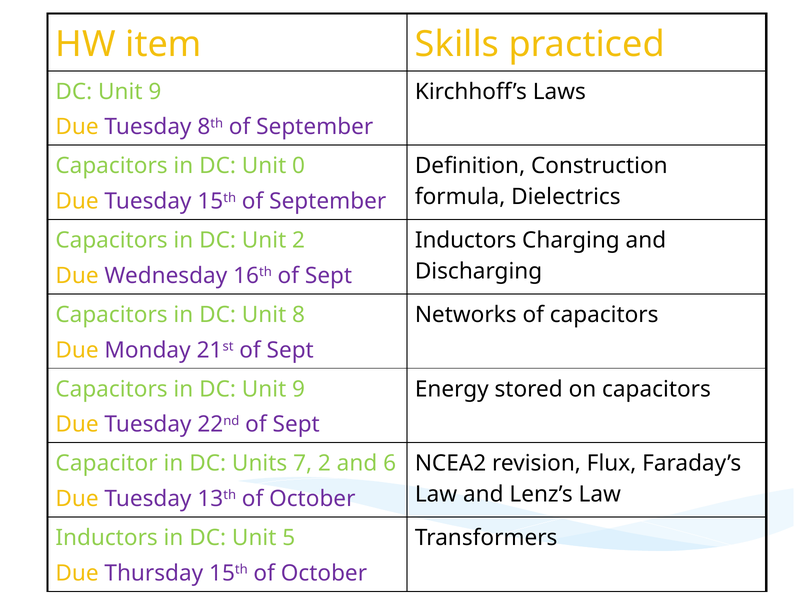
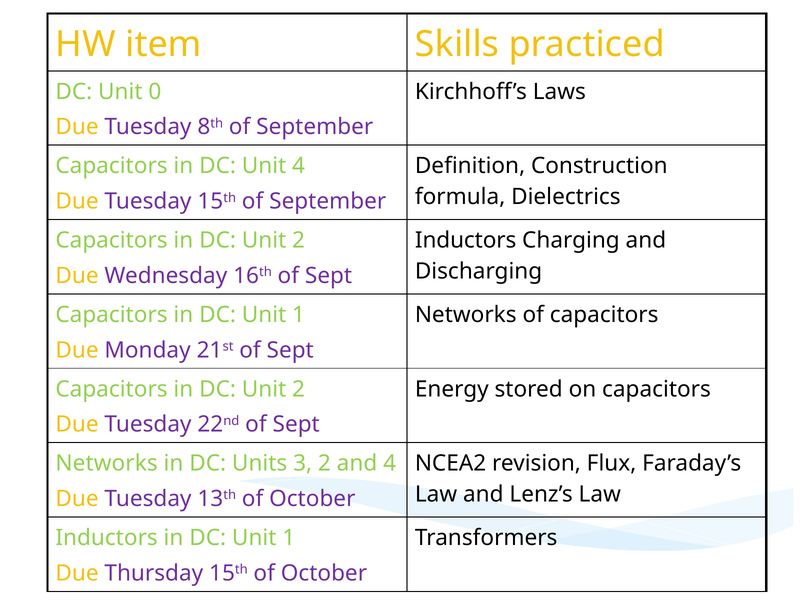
9: 9 -> 0 (155, 92)
Unit 0: 0 -> 4 (299, 166)
8: 8 -> 1 (299, 315)
9: 9 -> 2 (299, 389)
Capacitor: Capacitor -> Networks (107, 463)
7: 7 -> 3 (303, 463)
and 6: 6 -> 4 (390, 463)
5: 5 -> 1 (289, 538)
